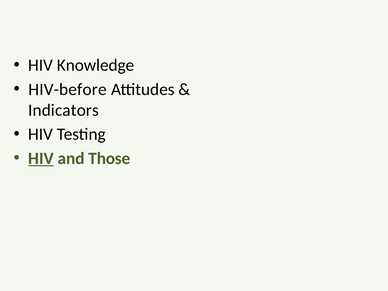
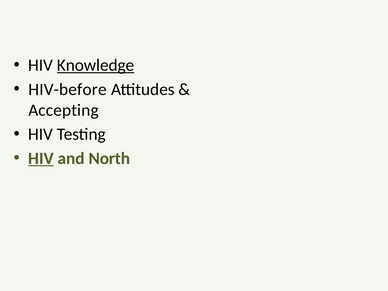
Knowledge underline: none -> present (96, 65)
Indicators: Indicators -> Accepting (63, 110)
Those: Those -> North (109, 158)
